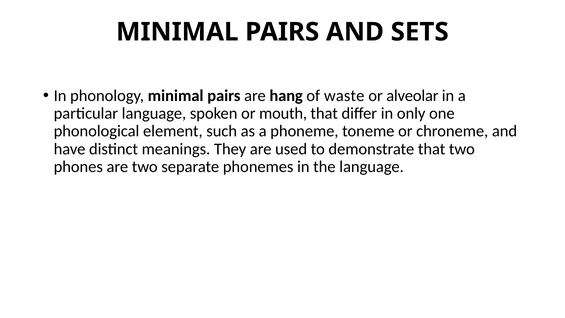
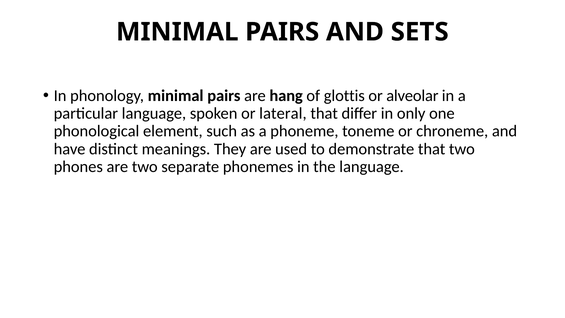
waste: waste -> glottis (344, 96)
mouth: mouth -> lateral (283, 113)
